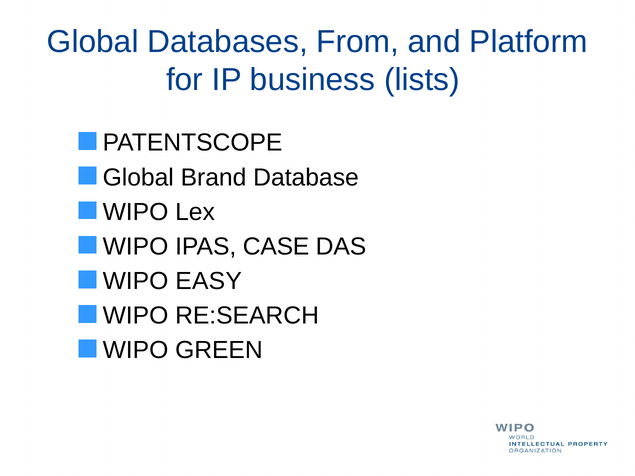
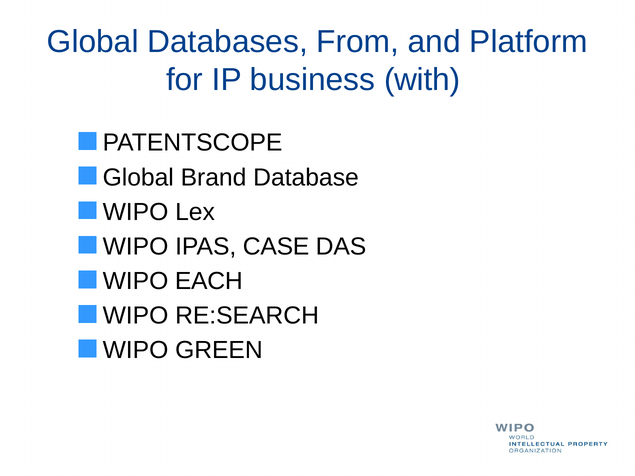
lists: lists -> with (422, 80)
EASY: EASY -> EACH (209, 281)
